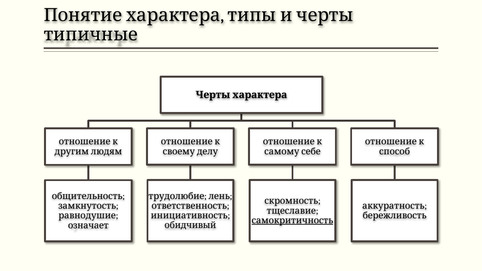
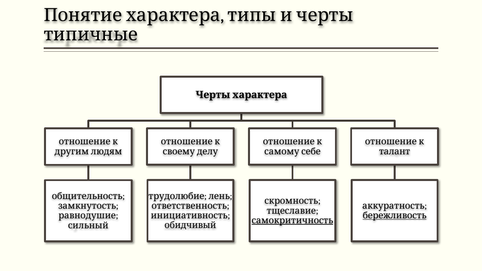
способ: способ -> талант (395, 151)
бережливость underline: none -> present (395, 216)
означает: означает -> сильный (88, 225)
